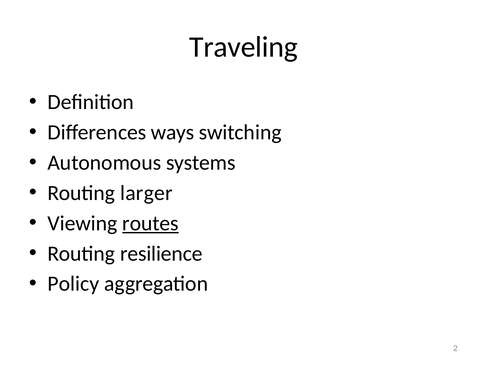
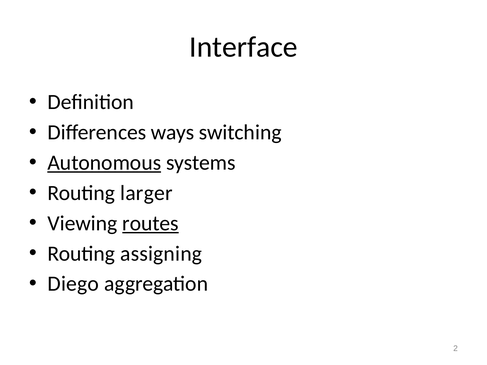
Traveling: Traveling -> Interface (243, 47)
Autonomous underline: none -> present (104, 163)
resilience: resilience -> assigning (161, 254)
Policy: Policy -> Diego (73, 284)
